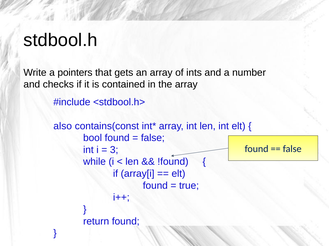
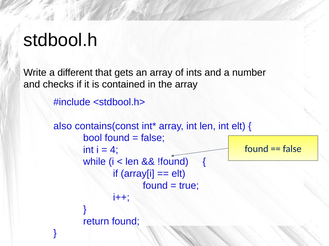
pointers: pointers -> different (75, 73)
3: 3 -> 4 (114, 150)
